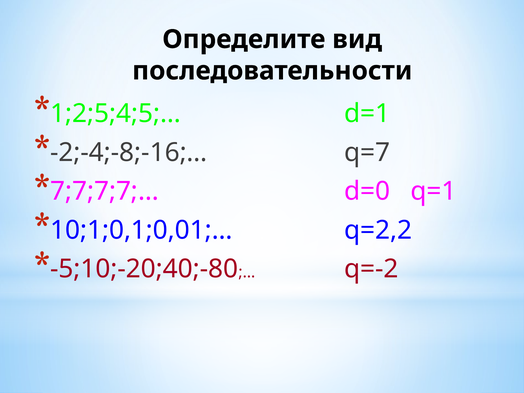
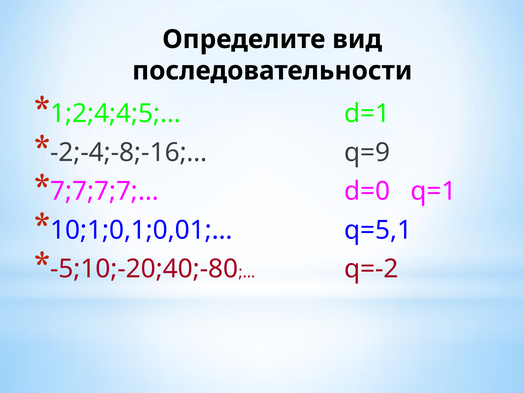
1;2;5;4;5;…: 1;2;5;4;5;… -> 1;2;4;4;5;… (115, 114)
q=7: q=7 -> q=9 (367, 152)
q=2,2: q=2,2 -> q=5,1 (378, 230)
